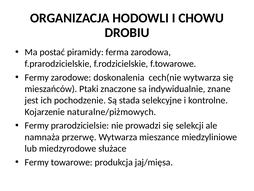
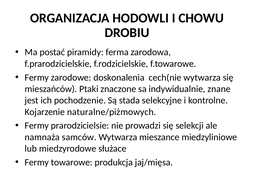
przerwę: przerwę -> samców (79, 137)
